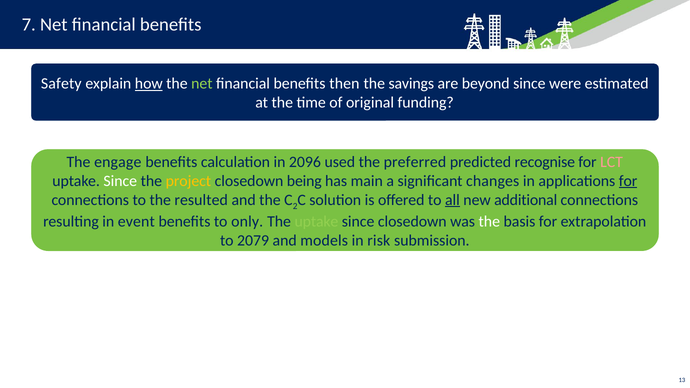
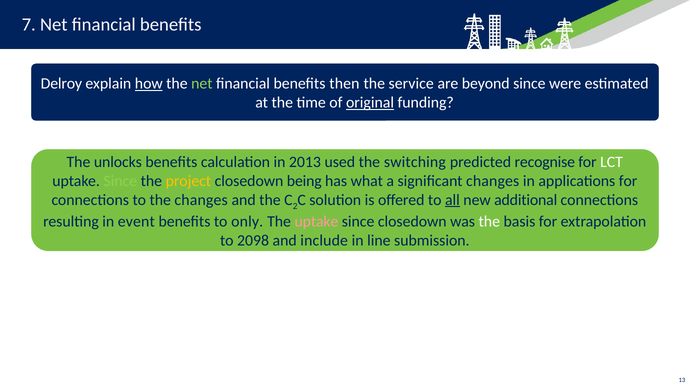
Safety: Safety -> Delroy (61, 84)
savings: savings -> service (411, 84)
original underline: none -> present (370, 103)
engage: engage -> unlocks (118, 162)
2096: 2096 -> 2013 (305, 162)
preferred: preferred -> switching (415, 162)
LCT colour: pink -> white (612, 162)
Since colour: white -> light green (120, 181)
main: main -> what (367, 181)
for underline: present -> none (628, 181)
the resulted: resulted -> changes (201, 200)
uptake colour: light green -> pink (316, 222)
2079: 2079 -> 2098 (253, 240)
models: models -> include (324, 240)
risk: risk -> line (379, 240)
